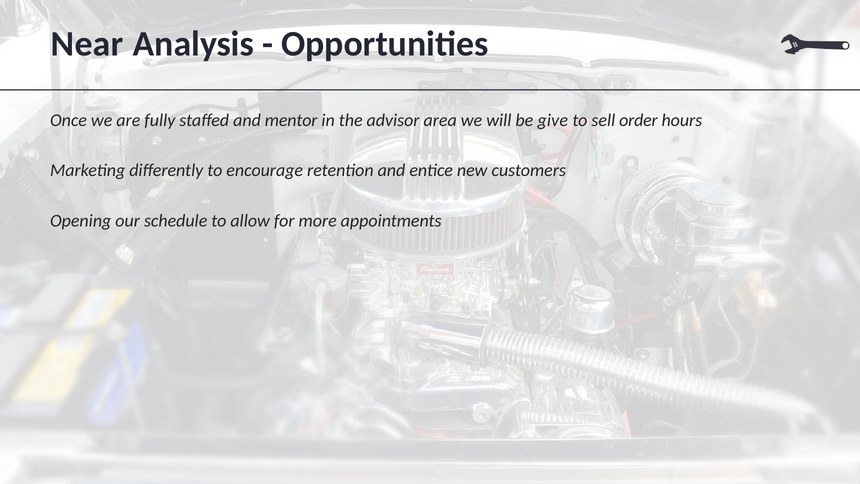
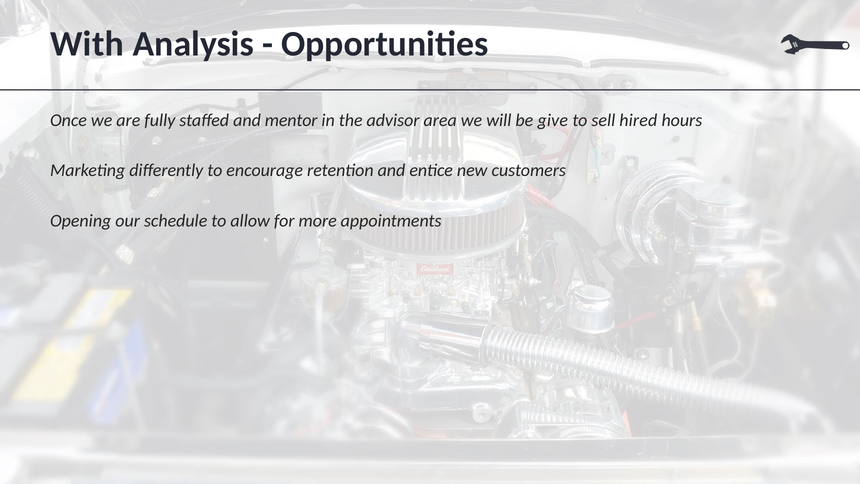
Near: Near -> With (87, 44)
order: order -> hired (638, 120)
